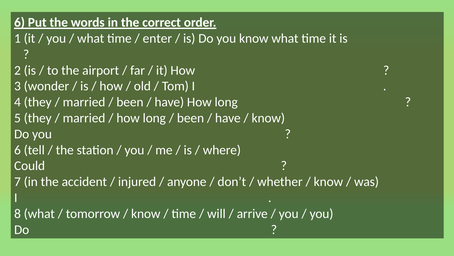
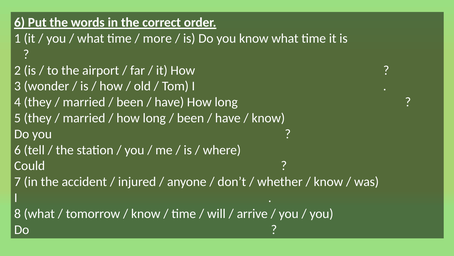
enter: enter -> more (157, 38)
